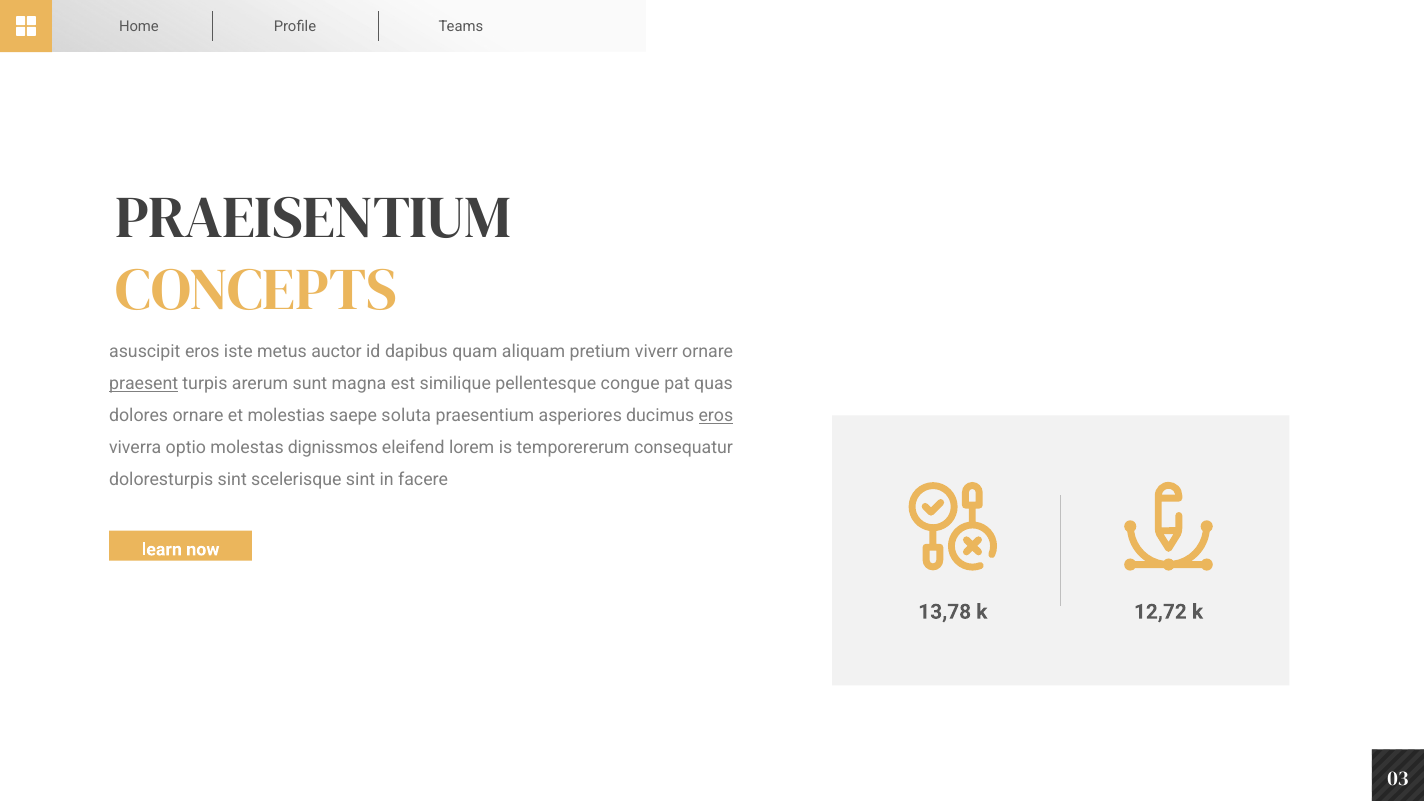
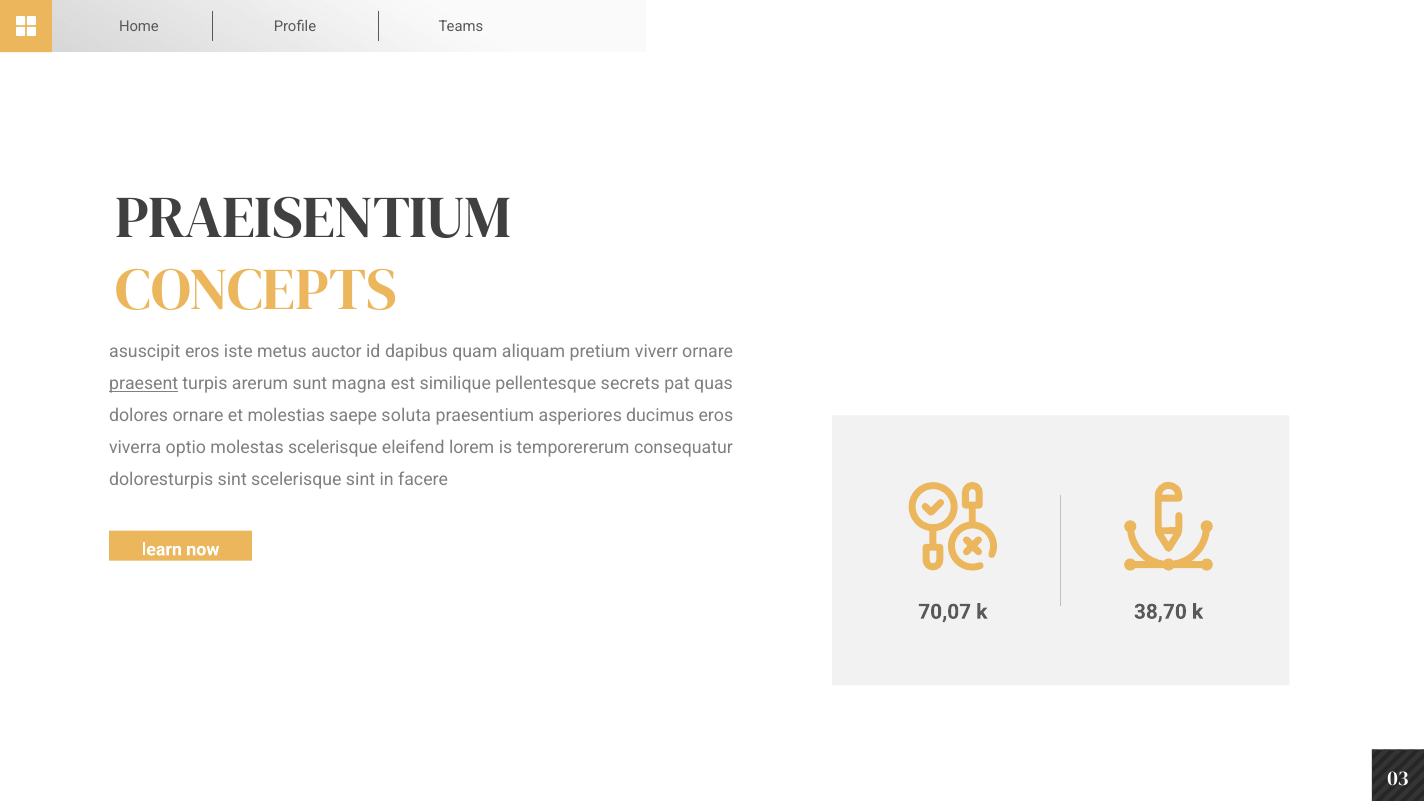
congue: congue -> secrets (630, 384)
eros underline: present -> none (716, 416)
molestas dignissmos: dignissmos -> scelerisque (333, 448)
13,78: 13,78 -> 70,07 (945, 612)
12,72: 12,72 -> 38,70 (1160, 612)
